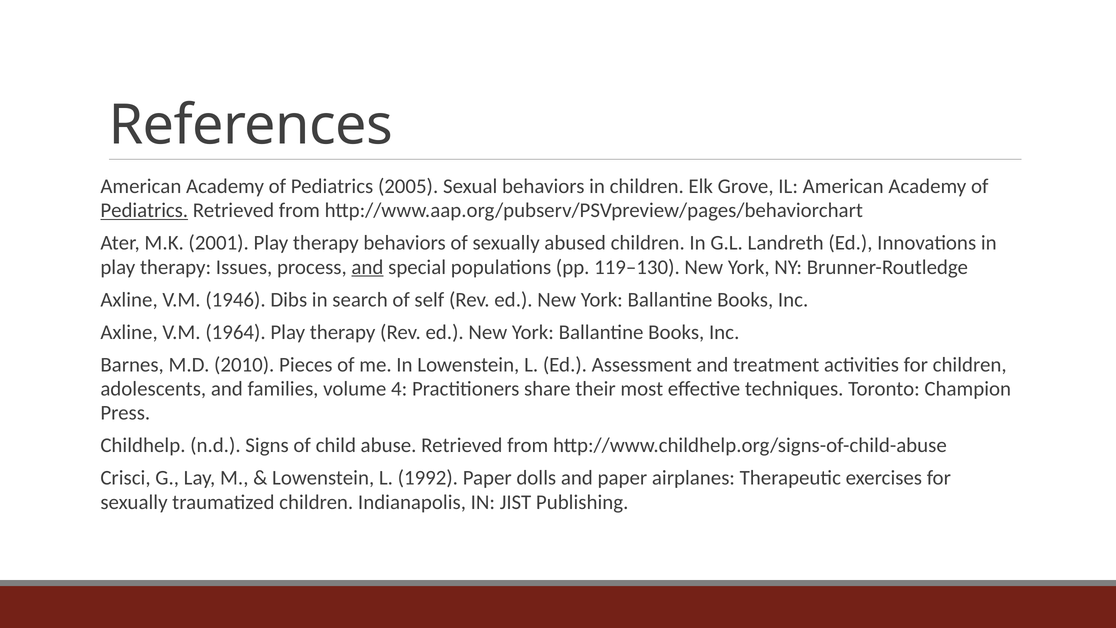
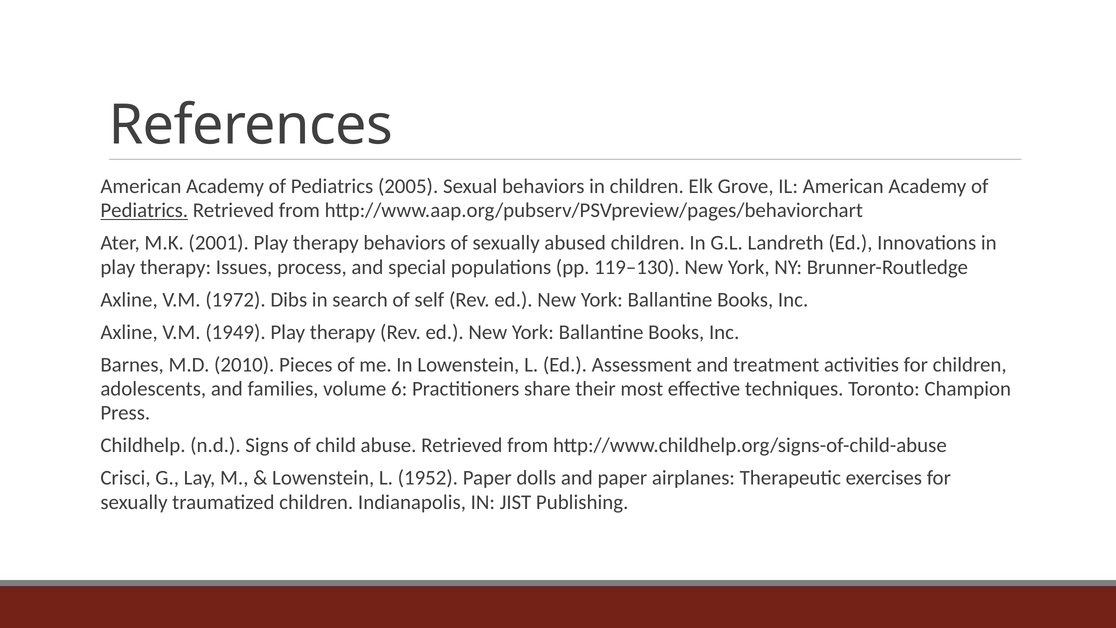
and underline: present -> none (367, 267)
1946: 1946 -> 1972 (236, 299)
1964: 1964 -> 1949 (236, 332)
4: 4 -> 6 (399, 389)
1992: 1992 -> 1952 (428, 478)
